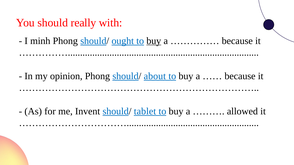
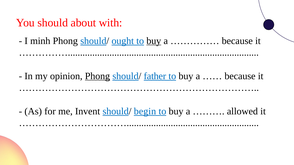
really: really -> about (83, 23)
Phong underline: none -> present (97, 76)
about: about -> father (155, 76)
tablet: tablet -> begin (145, 111)
